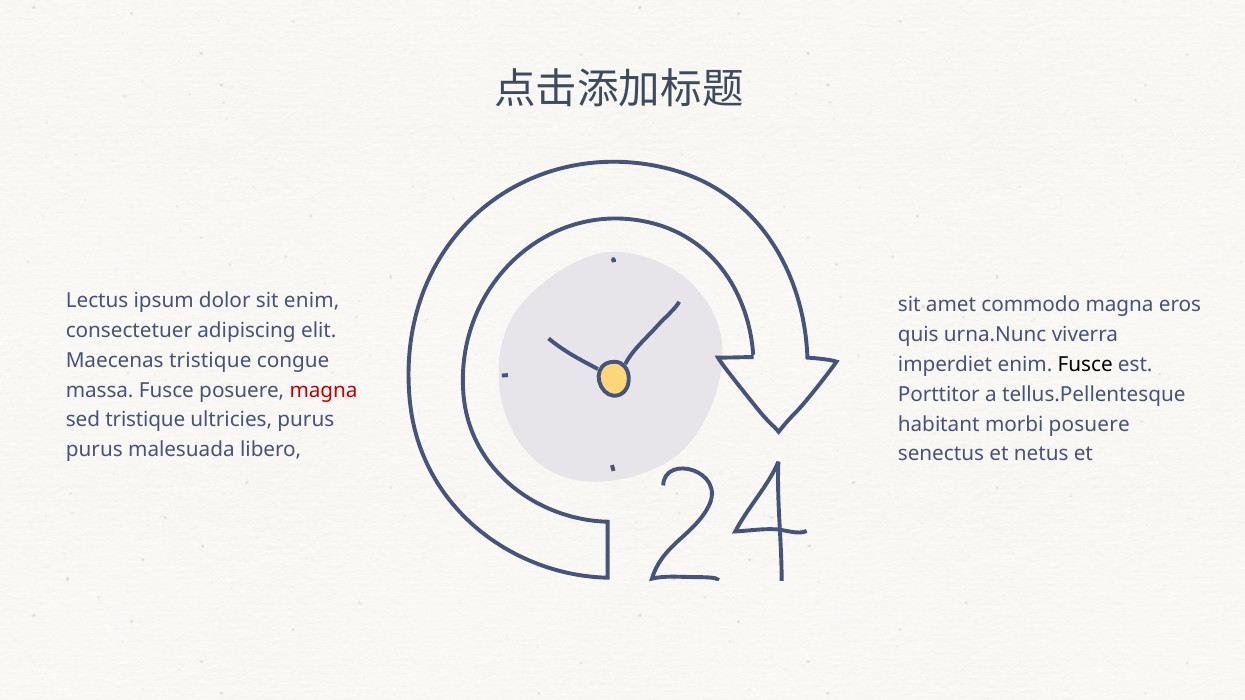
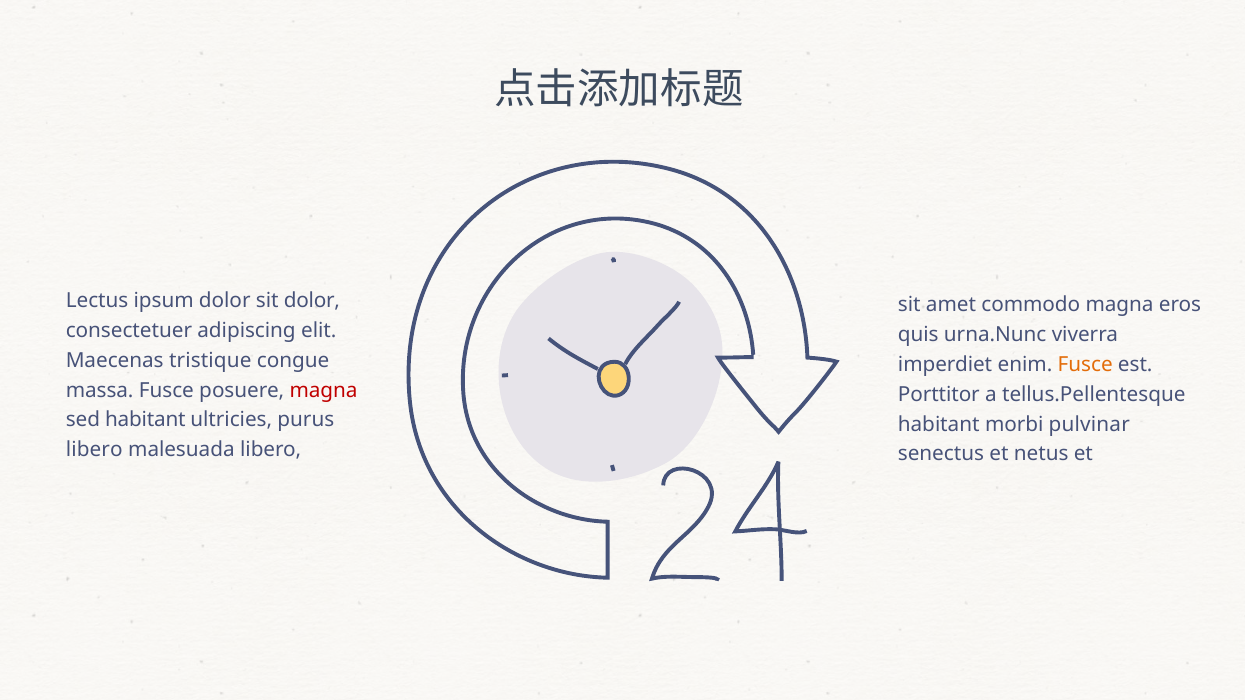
sit enim: enim -> dolor (312, 301)
Fusce colour: black -> orange (1085, 365)
sed tristique: tristique -> habitant (145, 420)
morbi posuere: posuere -> pulvinar (1089, 424)
purus: purus -> libero (94, 450)
